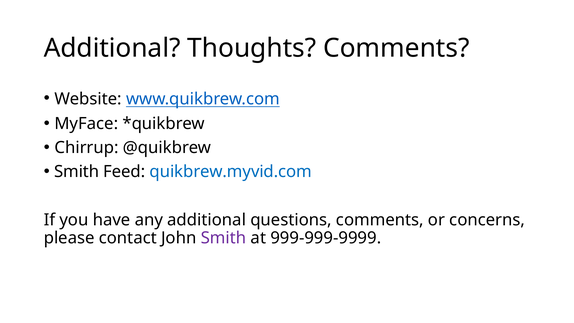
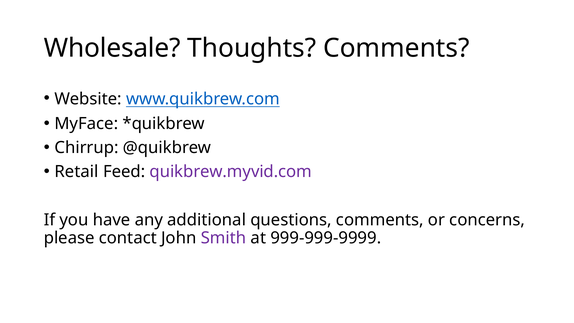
Additional: Additional -> Wholesale (112, 48)
Smith: Smith -> Retail (77, 172)
quikbrew.myvid.com colour: blue -> purple (231, 172)
